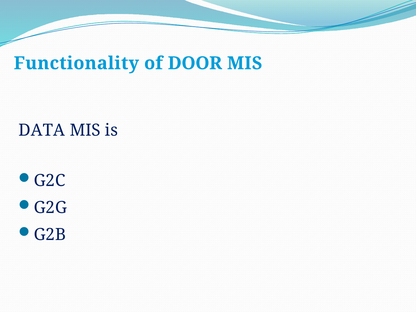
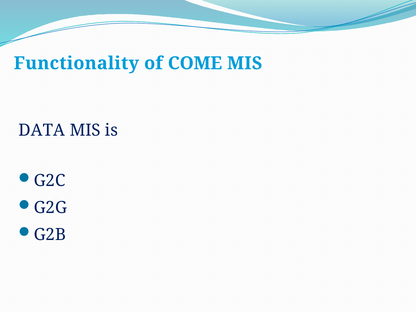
DOOR: DOOR -> COME (195, 63)
